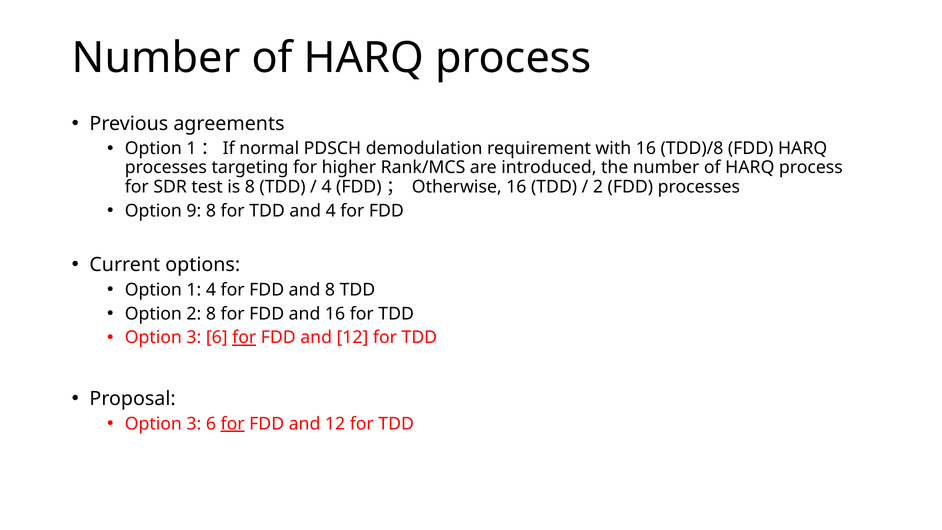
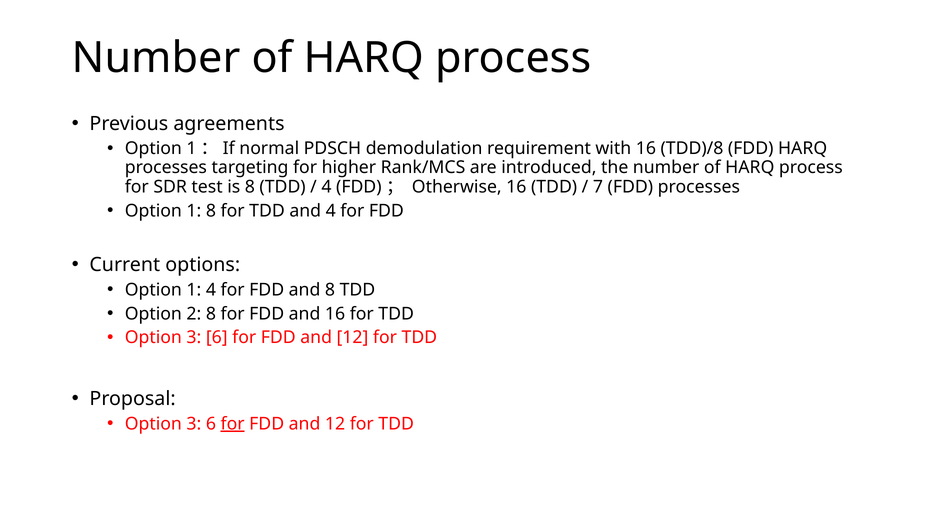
2: 2 -> 7 (598, 187)
9: 9 -> 1 (194, 211)
for underline: present -> none (244, 338)
